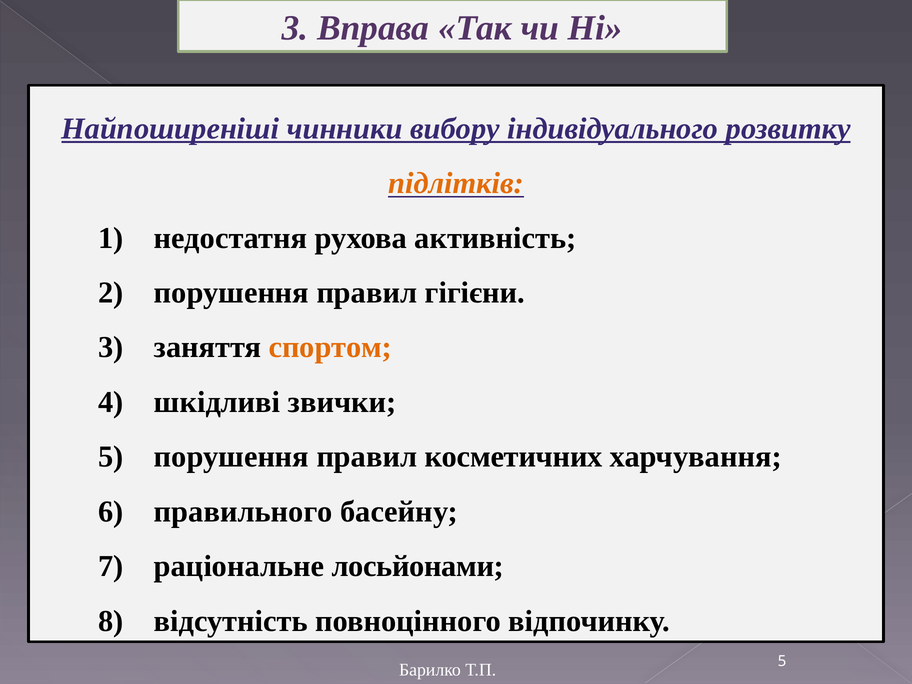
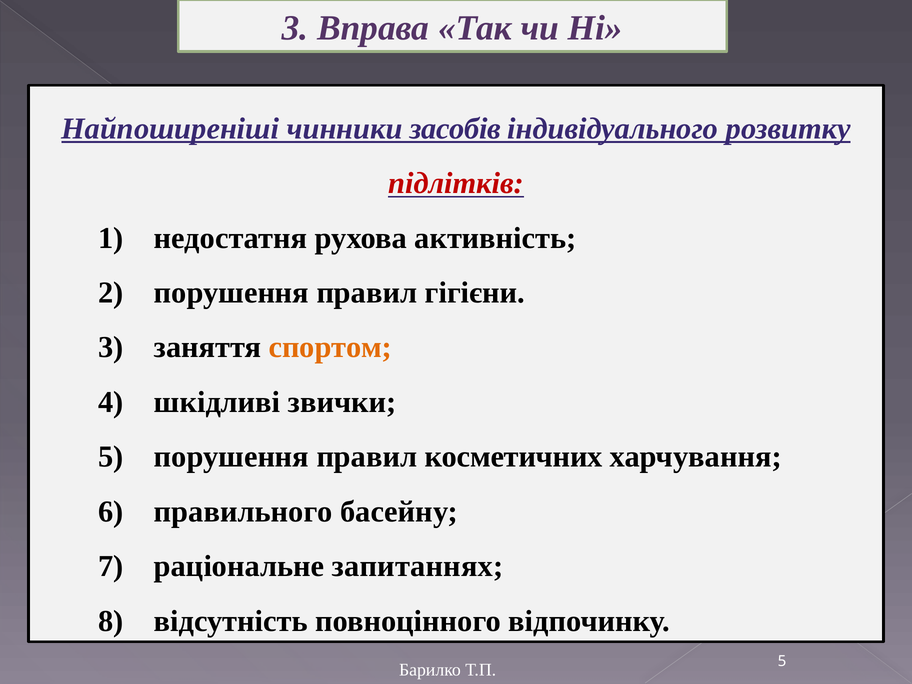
вибору: вибору -> засобів (455, 129)
підлітків colour: orange -> red (456, 183)
лосьйонами: лосьйонами -> запитаннях (418, 566)
